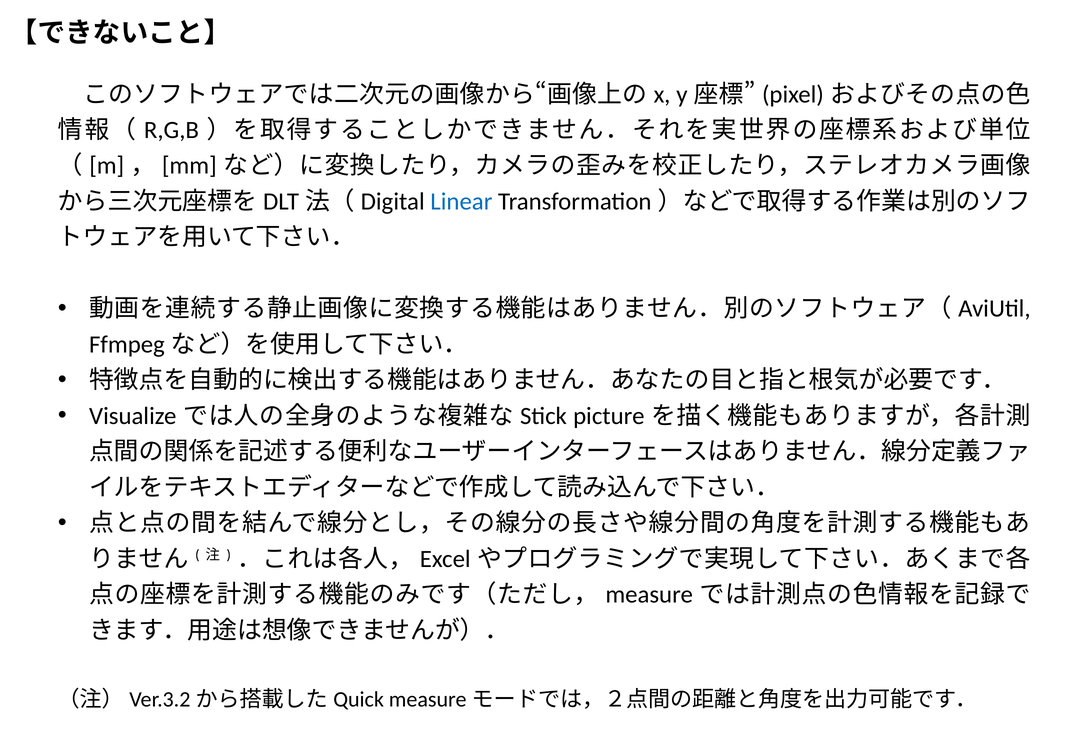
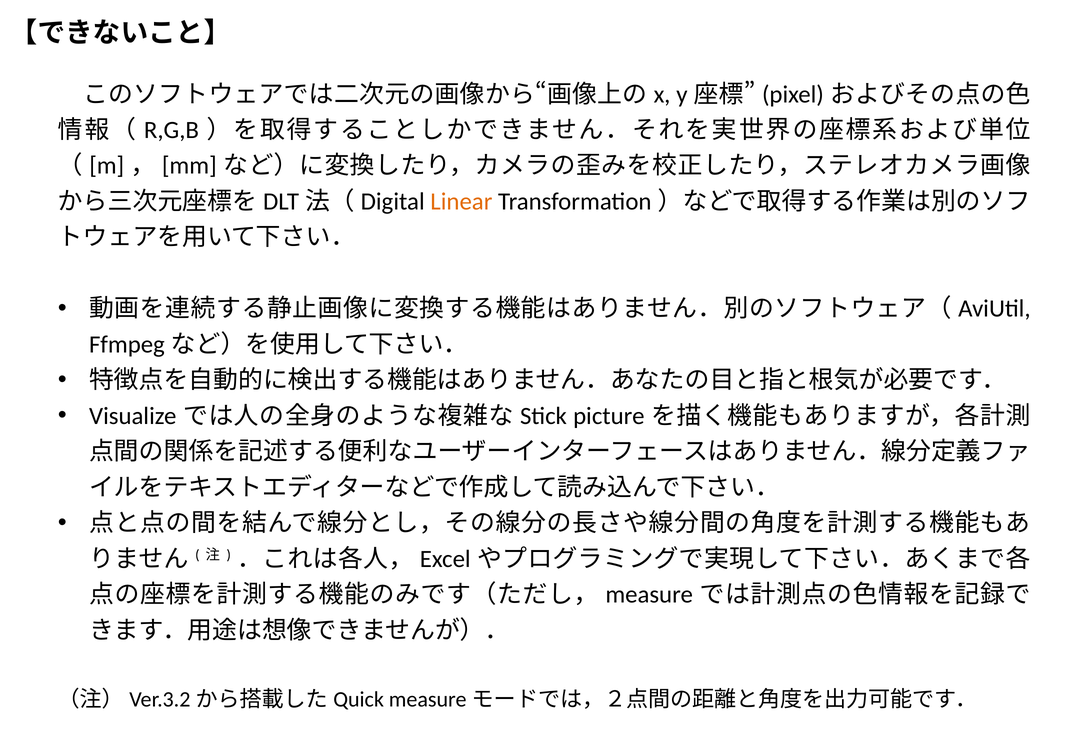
Linear colour: blue -> orange (461, 202)
